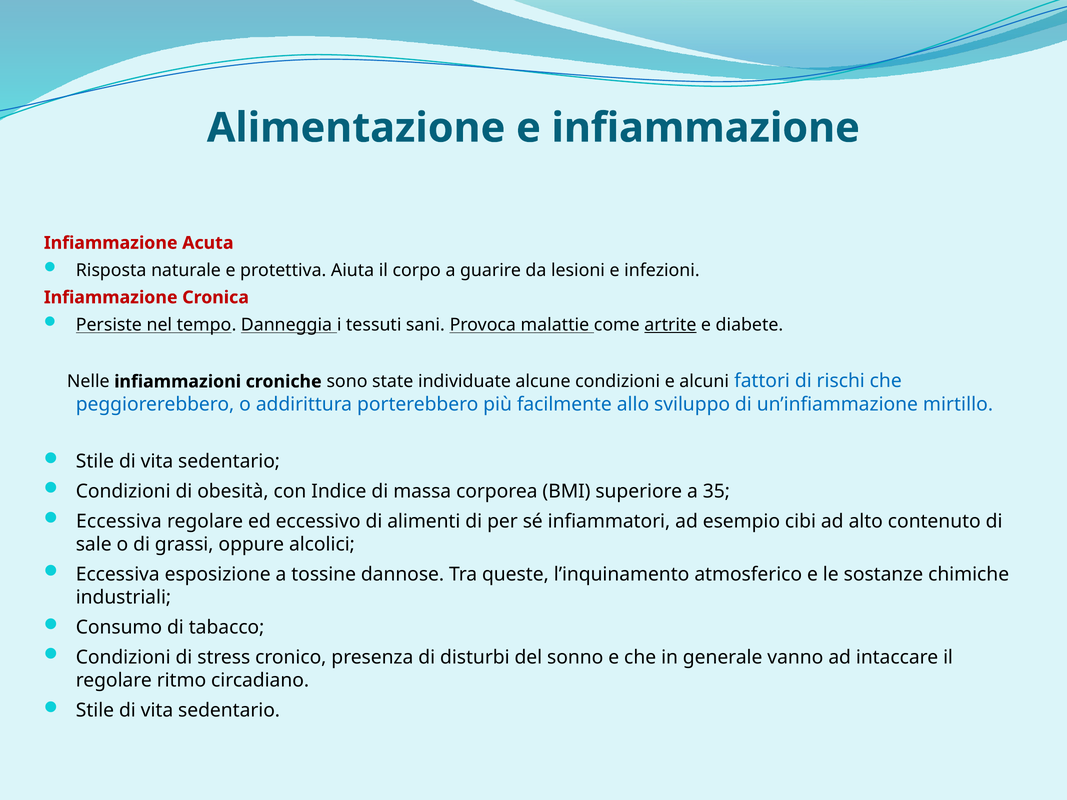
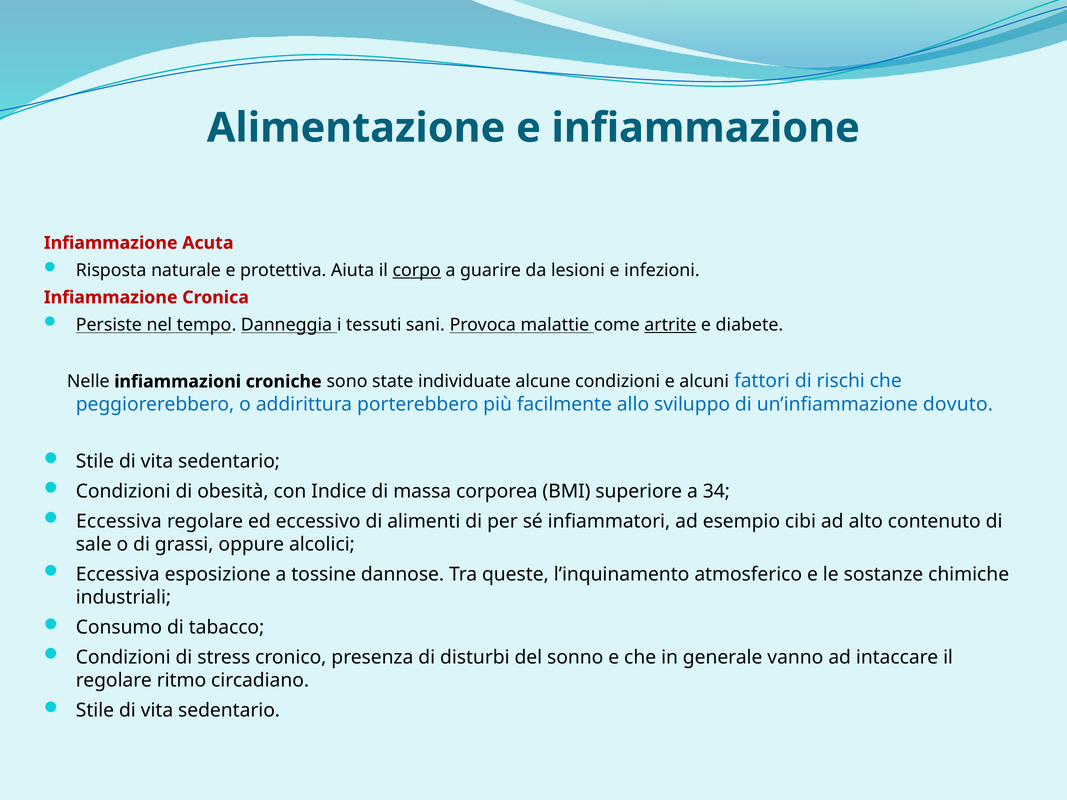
corpo underline: none -> present (417, 270)
mirtillo: mirtillo -> dovuto (958, 404)
35: 35 -> 34 (716, 492)
